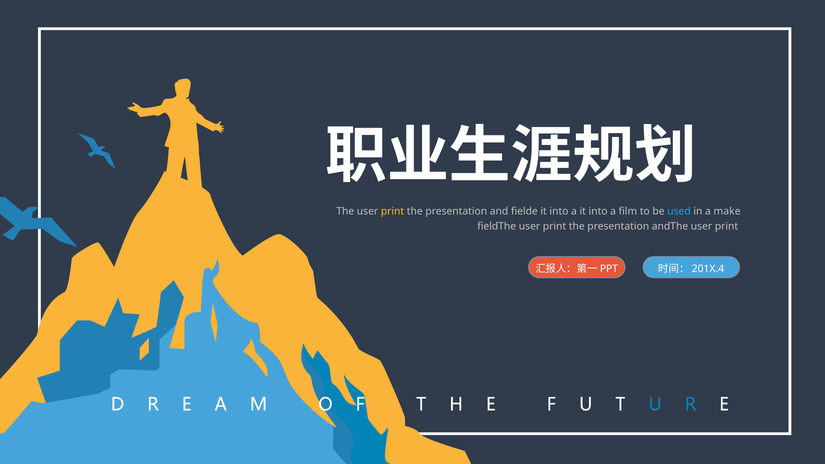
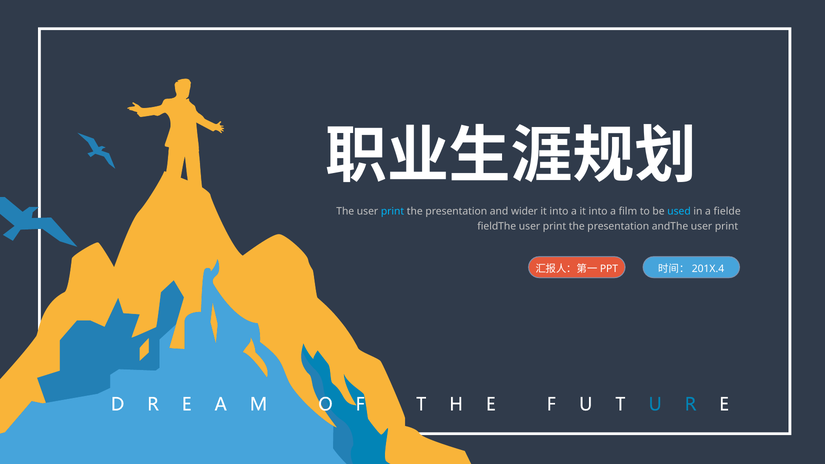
print colour: yellow -> light blue (393, 211)
fielde: fielde -> wider (524, 211)
make: make -> fielde (727, 211)
